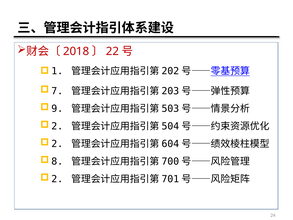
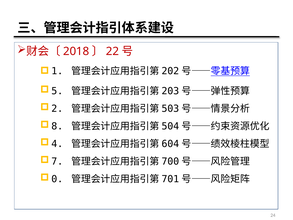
7: 7 -> 5 (57, 91)
9: 9 -> 2 (57, 109)
2: 2 -> 8 (57, 126)
2: 2 -> 4 (57, 144)
8: 8 -> 7 (57, 161)
2: 2 -> 0 (57, 179)
